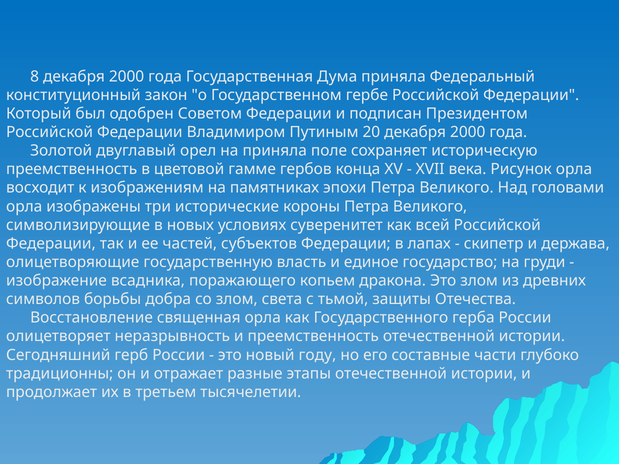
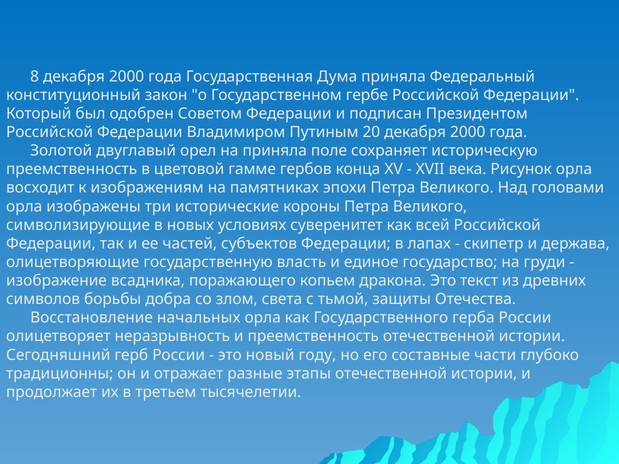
Это злом: злом -> текст (479, 281)
священная: священная -> начальных (199, 318)
